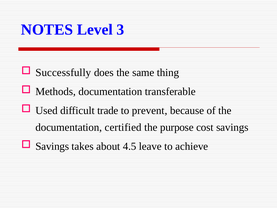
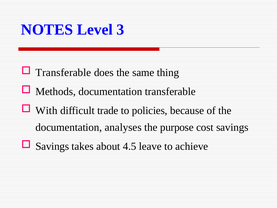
Successfully: Successfully -> Transferable (63, 72)
Used: Used -> With (46, 110)
prevent: prevent -> policies (150, 110)
certified: certified -> analyses (123, 127)
